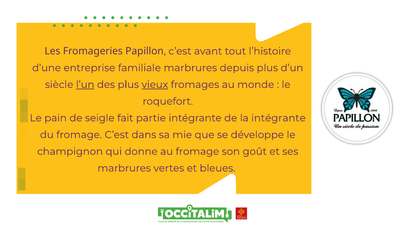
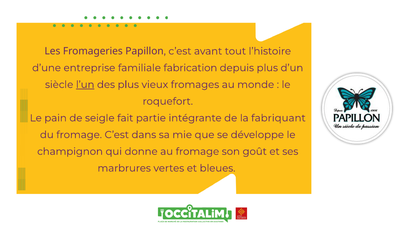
familiale marbrures: marbrures -> fabrication (190, 68)
vieux underline: present -> none (155, 85)
la intégrante: intégrante -> fabriquant (278, 118)
